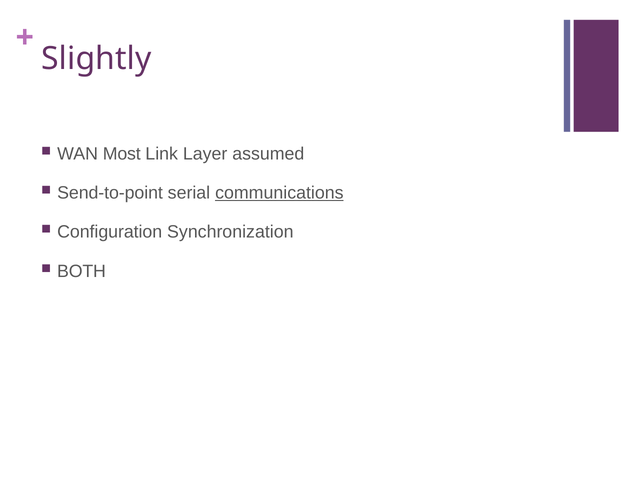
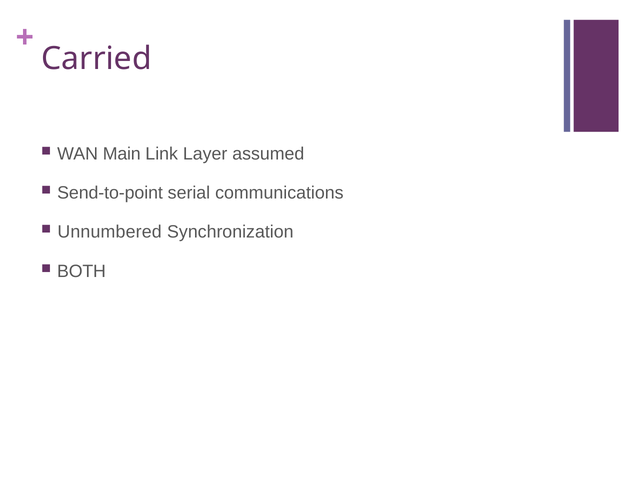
Slightly: Slightly -> Carried (96, 58)
Most: Most -> Main (122, 154)
communications underline: present -> none (279, 193)
Configuration: Configuration -> Unnumbered (110, 232)
